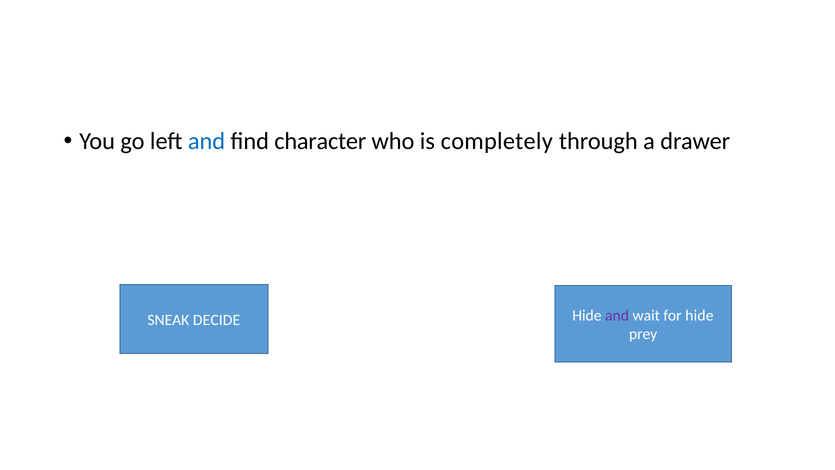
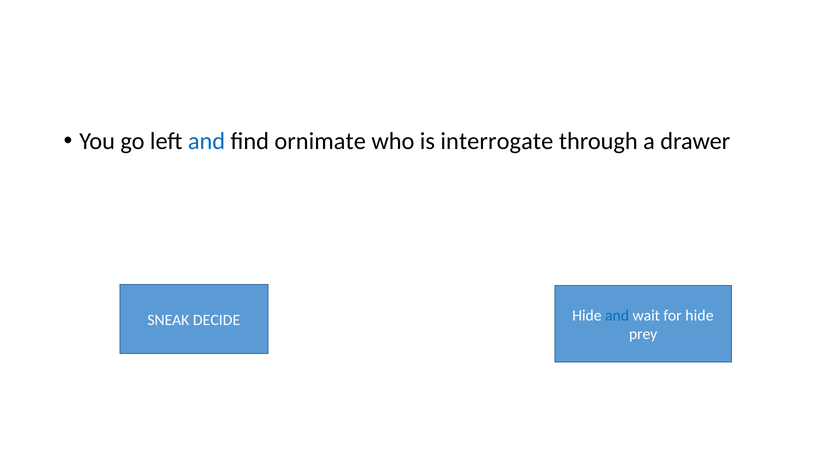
character: character -> ornimate (320, 141)
completely: completely -> interrogate (497, 141)
and colour: purple -> blue (617, 315)
